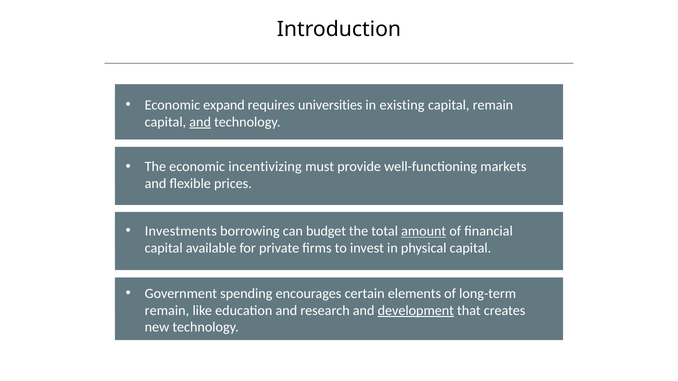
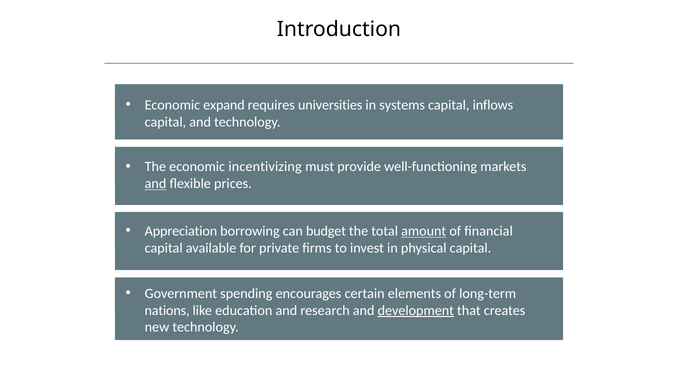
existing: existing -> systems (402, 105)
capital remain: remain -> inflows (493, 105)
and underline: present -> none (200, 122)
and underline: none -> present (156, 184)
Investments: Investments -> Appreciation (181, 231)
remain: remain -> nations (167, 311)
